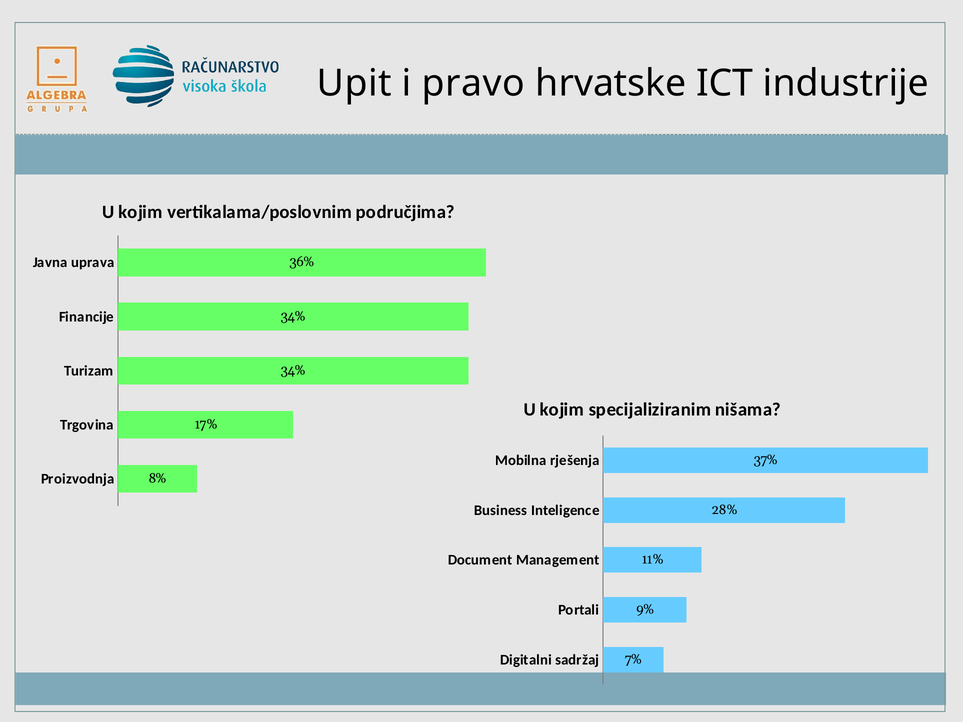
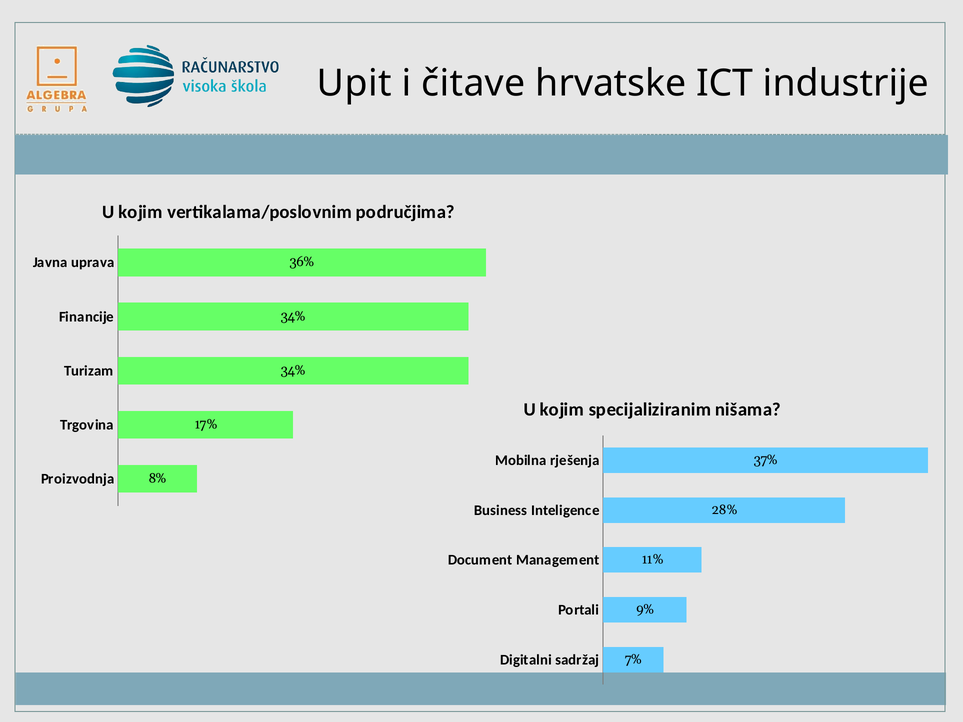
pravo: pravo -> čitave (473, 84)
